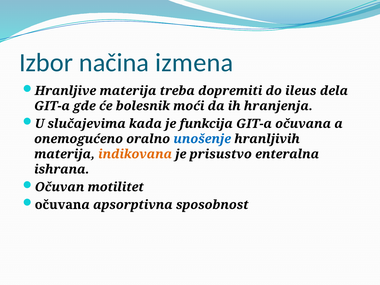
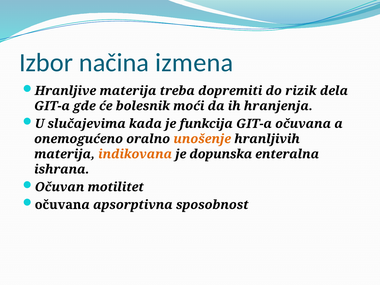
ileus: ileus -> rizik (301, 91)
unošenje colour: blue -> orange (202, 139)
prisustvo: prisustvo -> dopunska (221, 154)
